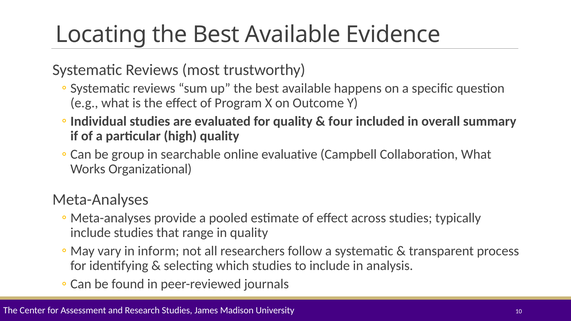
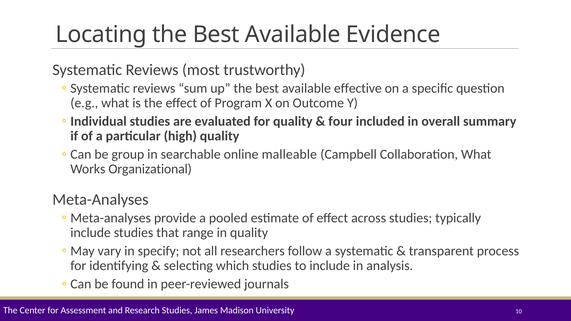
happens: happens -> effective (358, 88)
evaluative: evaluative -> malleable (289, 154)
inform: inform -> specify (159, 251)
